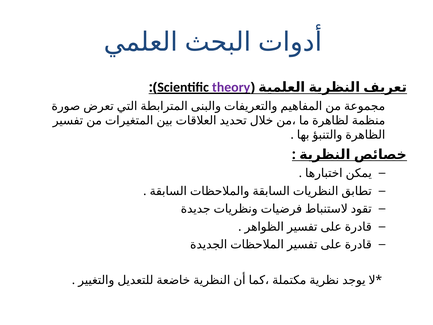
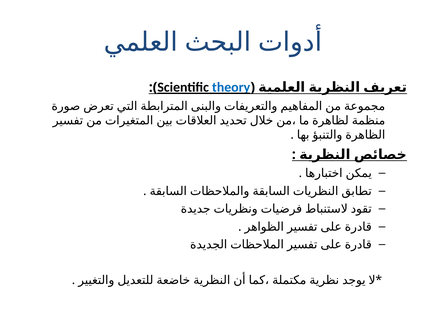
theory colour: purple -> blue (231, 87)
